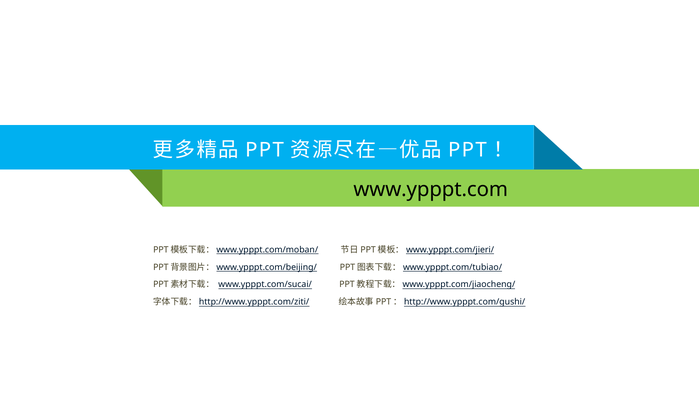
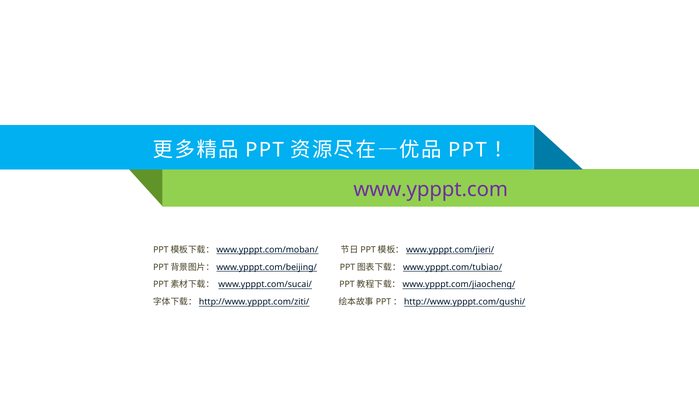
www.ypppt.com colour: black -> purple (431, 189)
